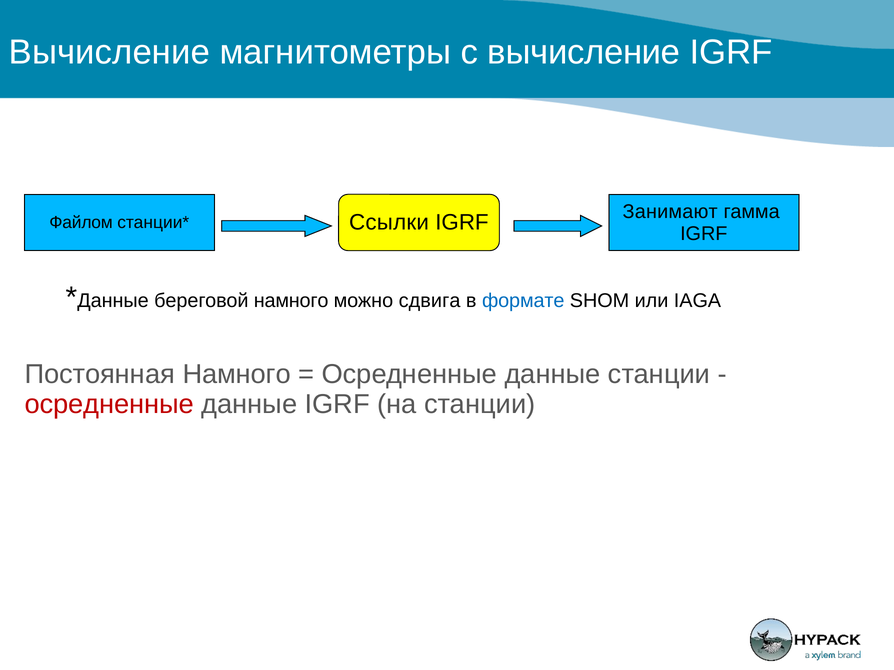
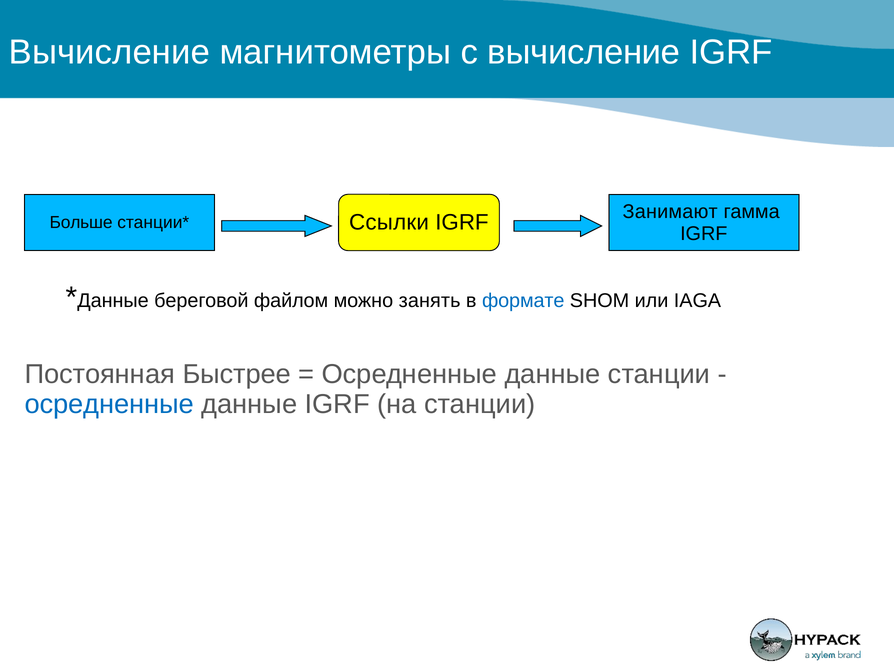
Файлом: Файлом -> Больше (81, 223)
береговой намного: намного -> файлом (291, 301)
сдвига: сдвига -> занять (430, 301)
Постоянная Намного: Намного -> Быстрее (237, 374)
осредненные colour: red -> blue (109, 404)
